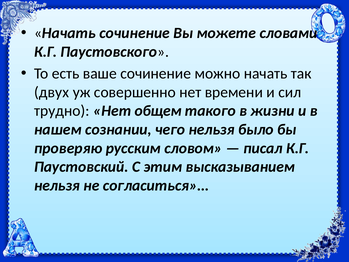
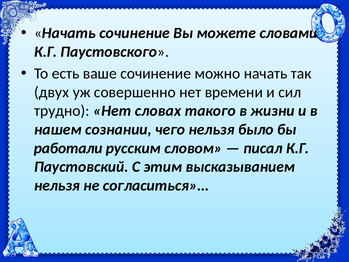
общем: общем -> словах (158, 111)
проверяю: проверяю -> работали (68, 148)
